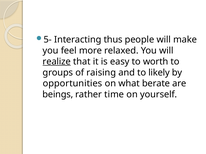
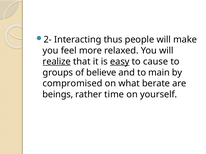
5-: 5- -> 2- (48, 40)
easy underline: none -> present (120, 62)
worth: worth -> cause (156, 62)
raising: raising -> believe (101, 73)
likely: likely -> main (159, 73)
opportunities: opportunities -> compromised (73, 84)
